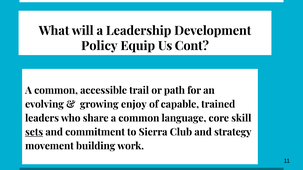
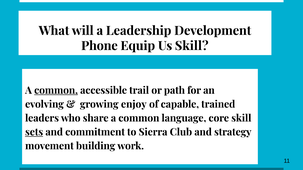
Policy: Policy -> Phone (99, 46)
Us Cont: Cont -> Skill (192, 46)
common underline: none -> present (56, 91)
